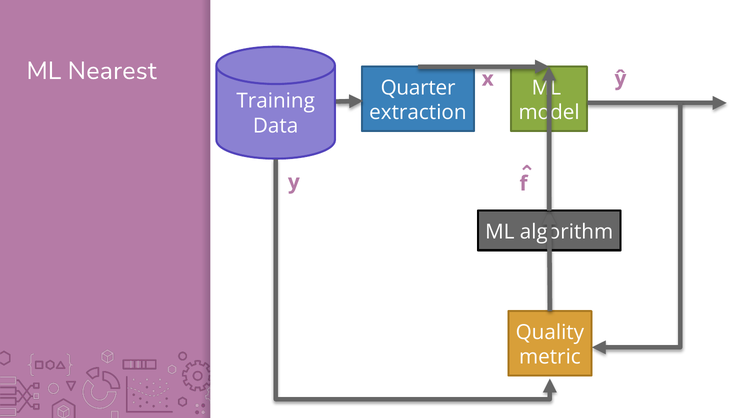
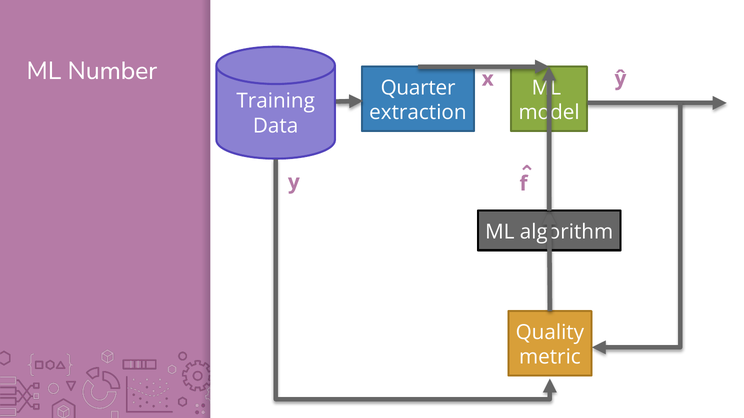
Nearest: Nearest -> Number (112, 71)
